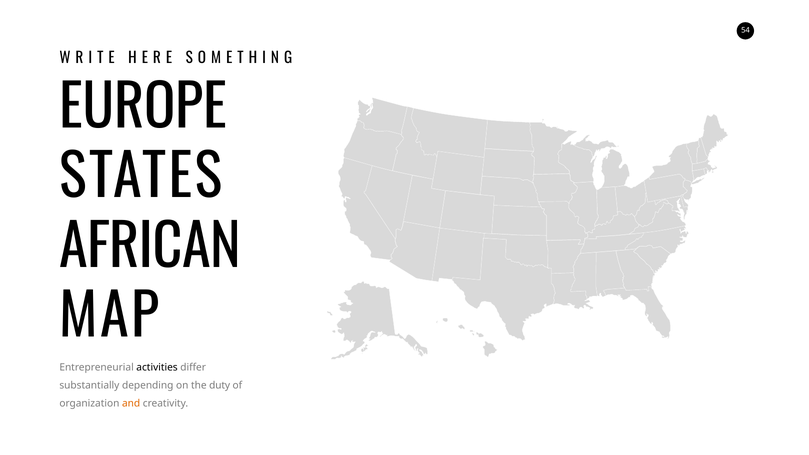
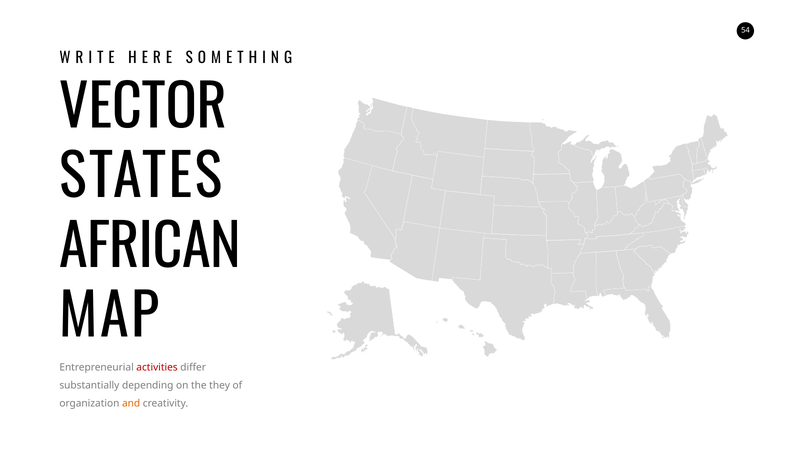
EUROPE: EUROPE -> VECTOR (143, 109)
activities colour: black -> red (157, 367)
duty: duty -> they (220, 386)
